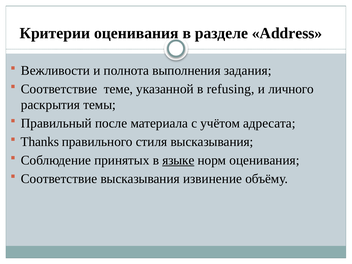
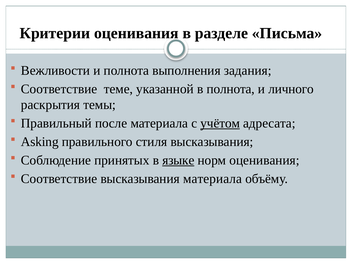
Address: Address -> Письма (287, 33)
в refusing: refusing -> полнота (231, 89)
учётом underline: none -> present (220, 123)
Thanks: Thanks -> Asking (40, 142)
высказывания извинение: извинение -> материала (212, 179)
